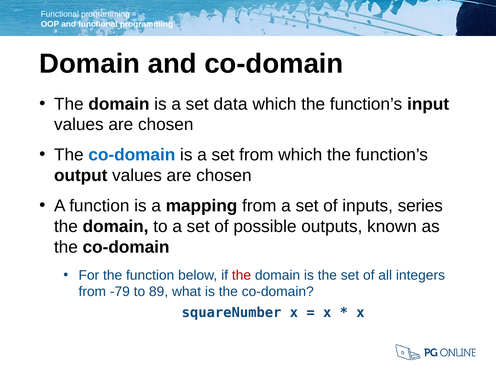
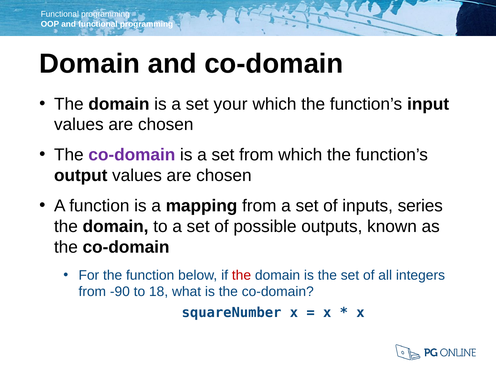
data: data -> your (231, 104)
co-domain colour: blue -> purple (132, 155)
-79: -79 -> -90 (120, 292)
89: 89 -> 18 (159, 292)
